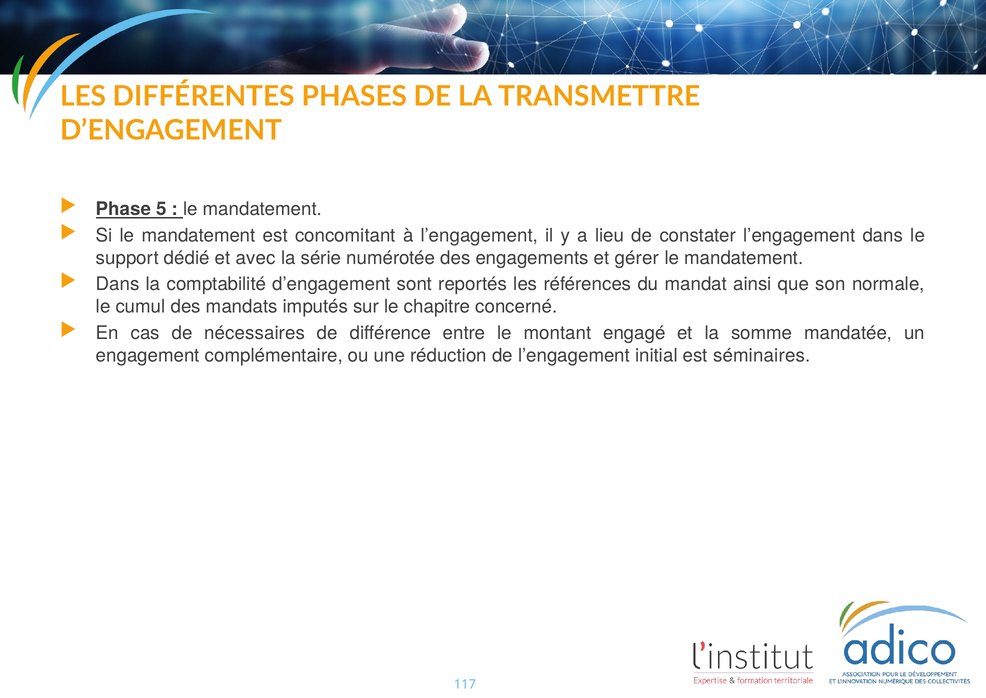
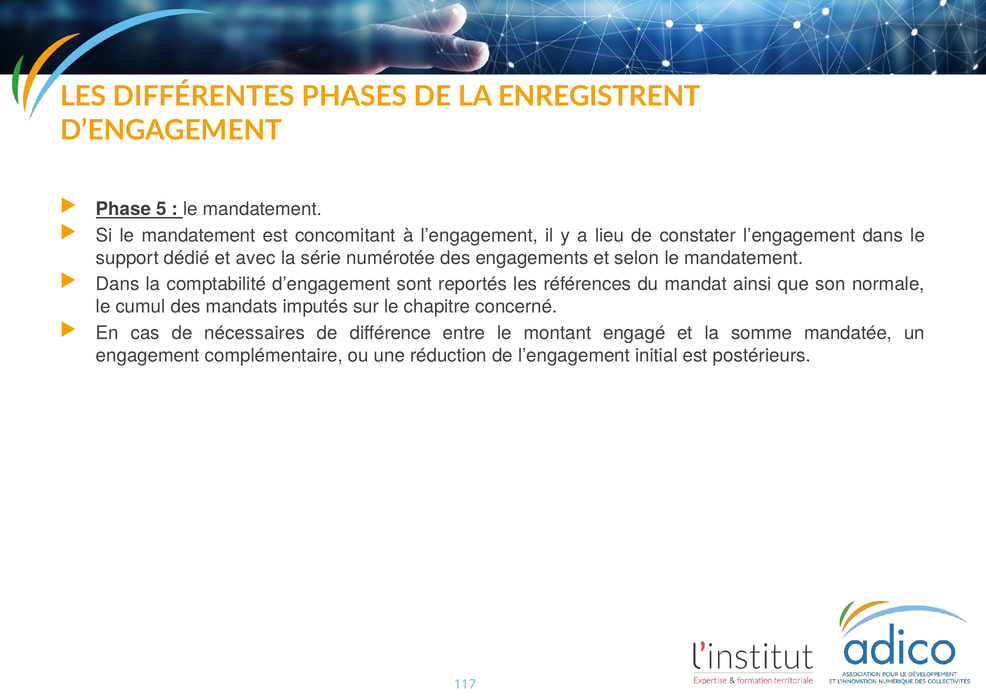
TRANSMETTRE: TRANSMETTRE -> ENREGISTRENT (599, 96)
gérer: gérer -> selon (637, 258)
séminaires: séminaires -> postérieurs (762, 355)
